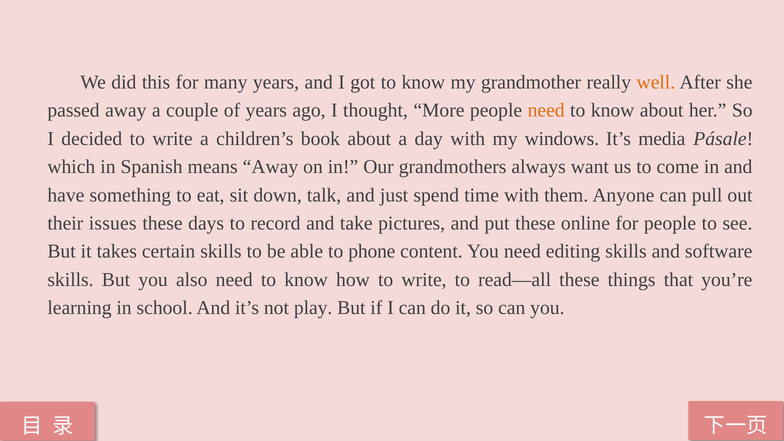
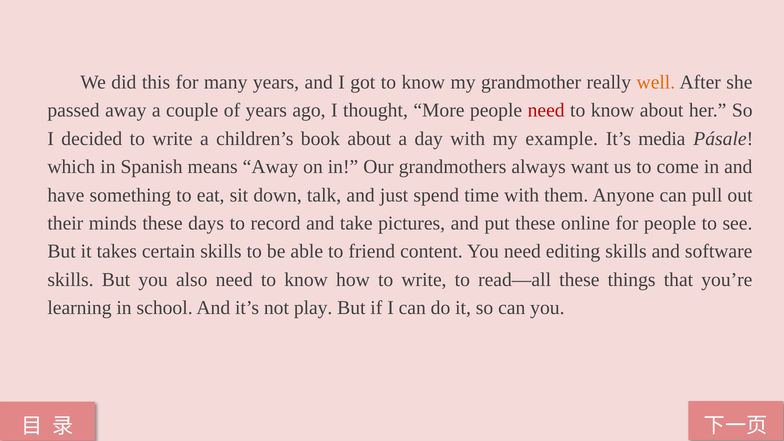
need colour: orange -> red (546, 110)
windows: windows -> example (562, 139)
issues: issues -> minds (113, 223)
phone: phone -> friend (372, 251)
